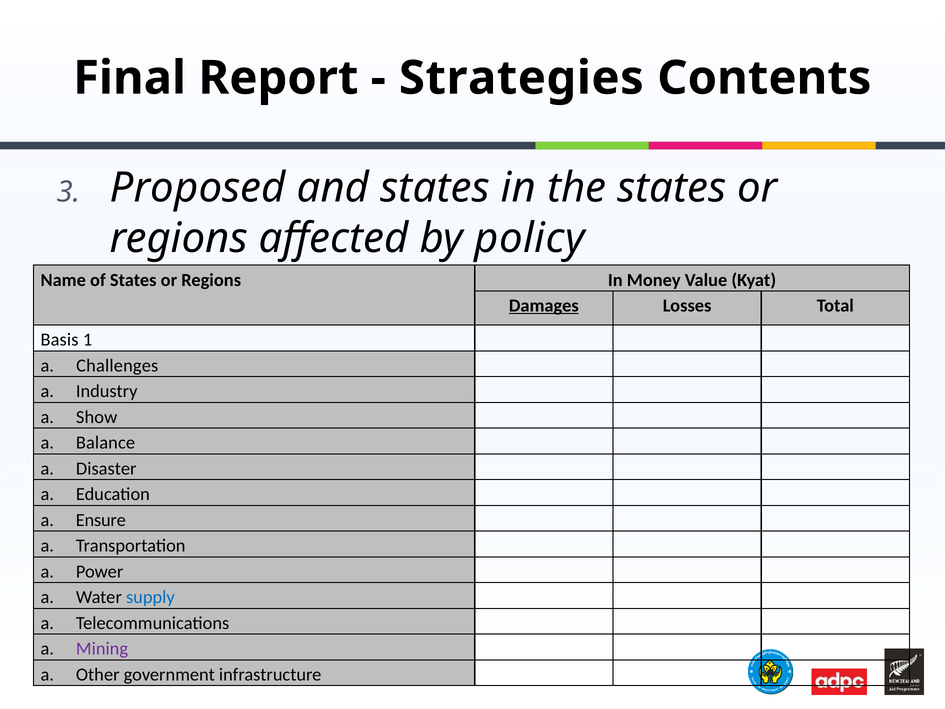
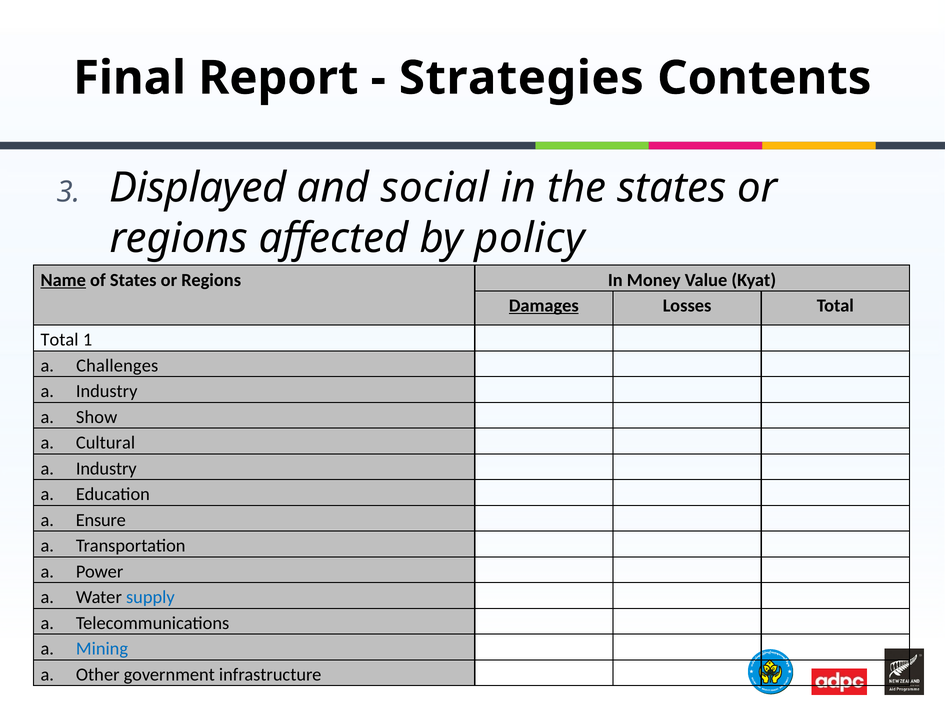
Proposed: Proposed -> Displayed (198, 188)
and states: states -> social (435, 188)
Name underline: none -> present (63, 280)
Basis: Basis -> Total (60, 340)
Balance: Balance -> Cultural (106, 443)
Disaster: Disaster -> Industry (106, 468)
Mining colour: purple -> blue (102, 649)
